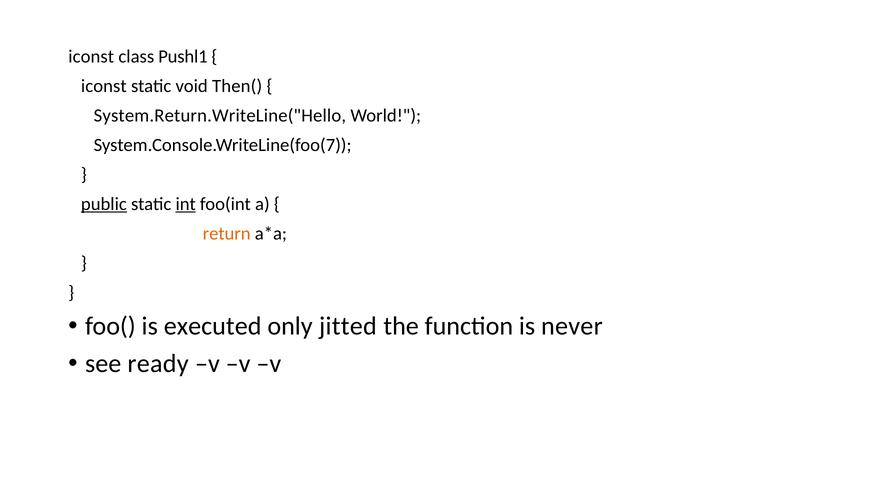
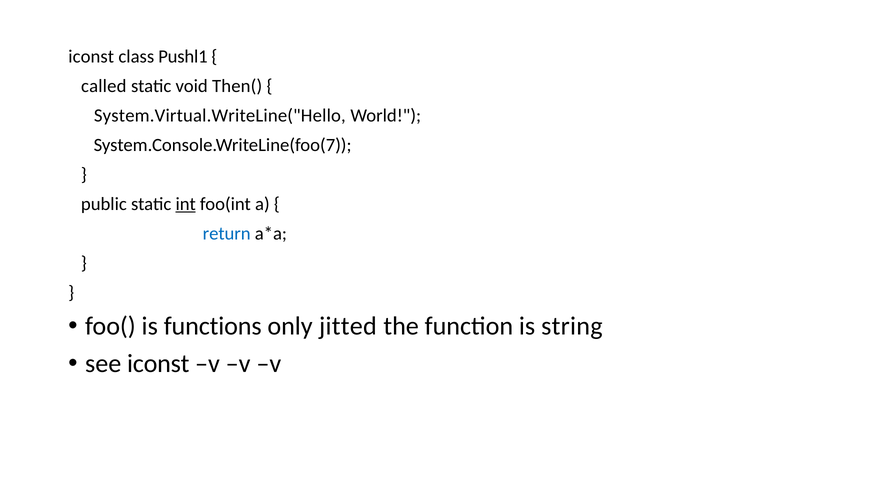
iconst: iconst -> called (104, 86)
System.Return.WriteLine("Hello: System.Return.WriteLine("Hello -> System.Virtual.WriteLine("Hello (220, 116)
public underline: present -> none (104, 204)
return colour: orange -> blue (227, 234)
executed: executed -> functions (213, 326)
never: never -> string (572, 326)
see ready: ready -> iconst (158, 364)
